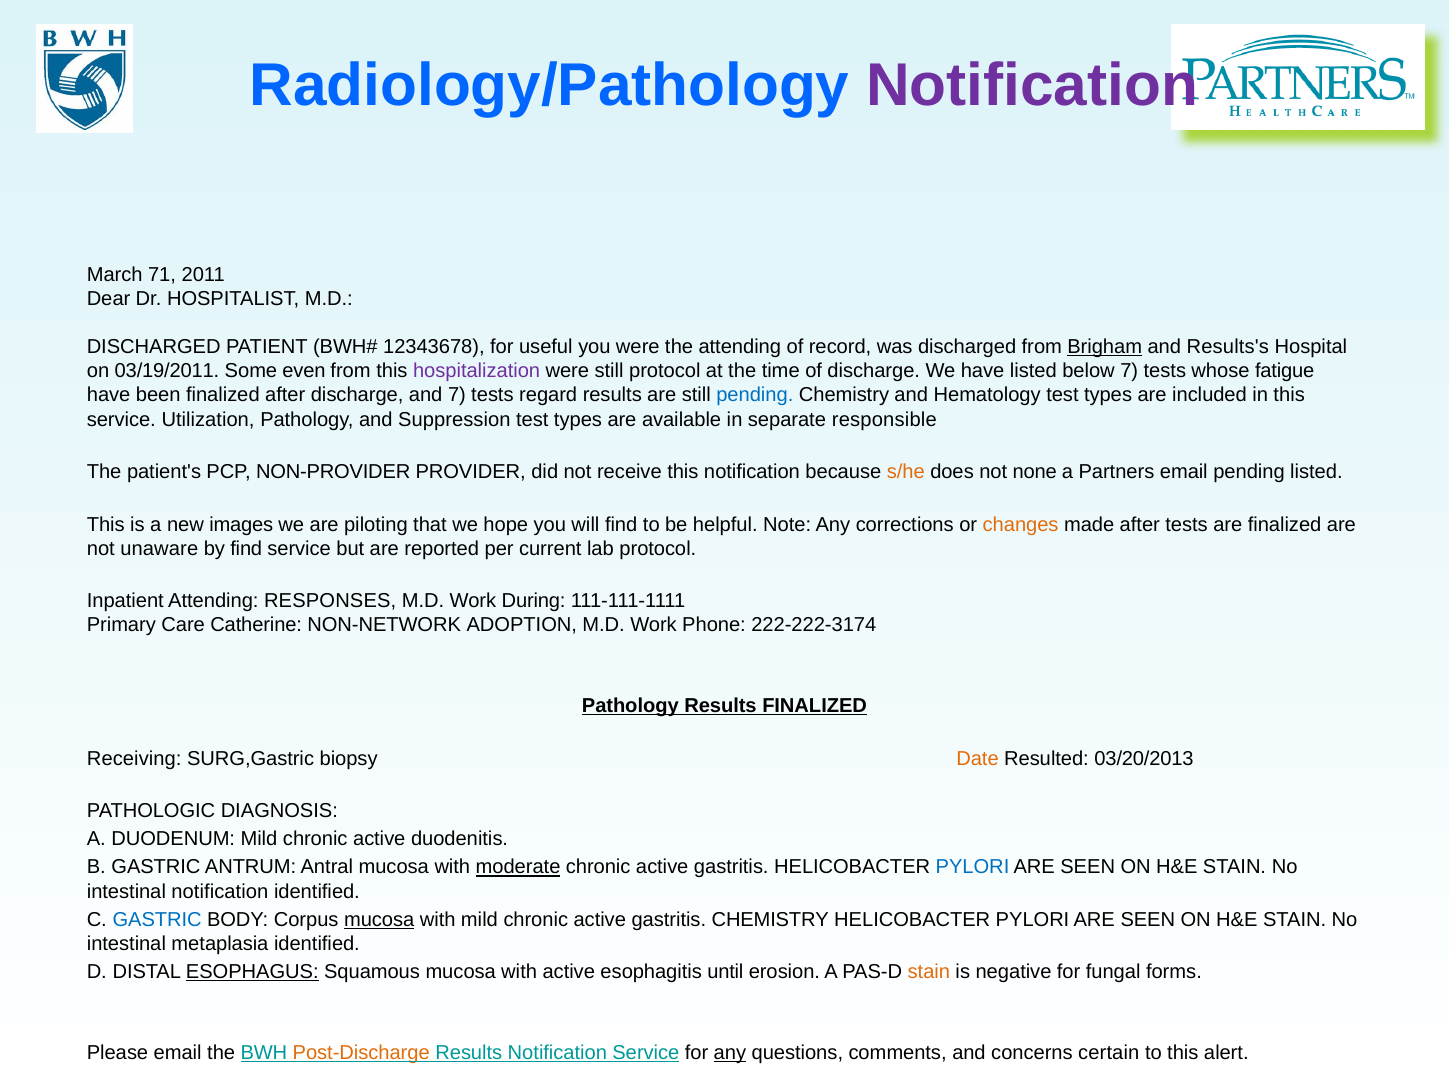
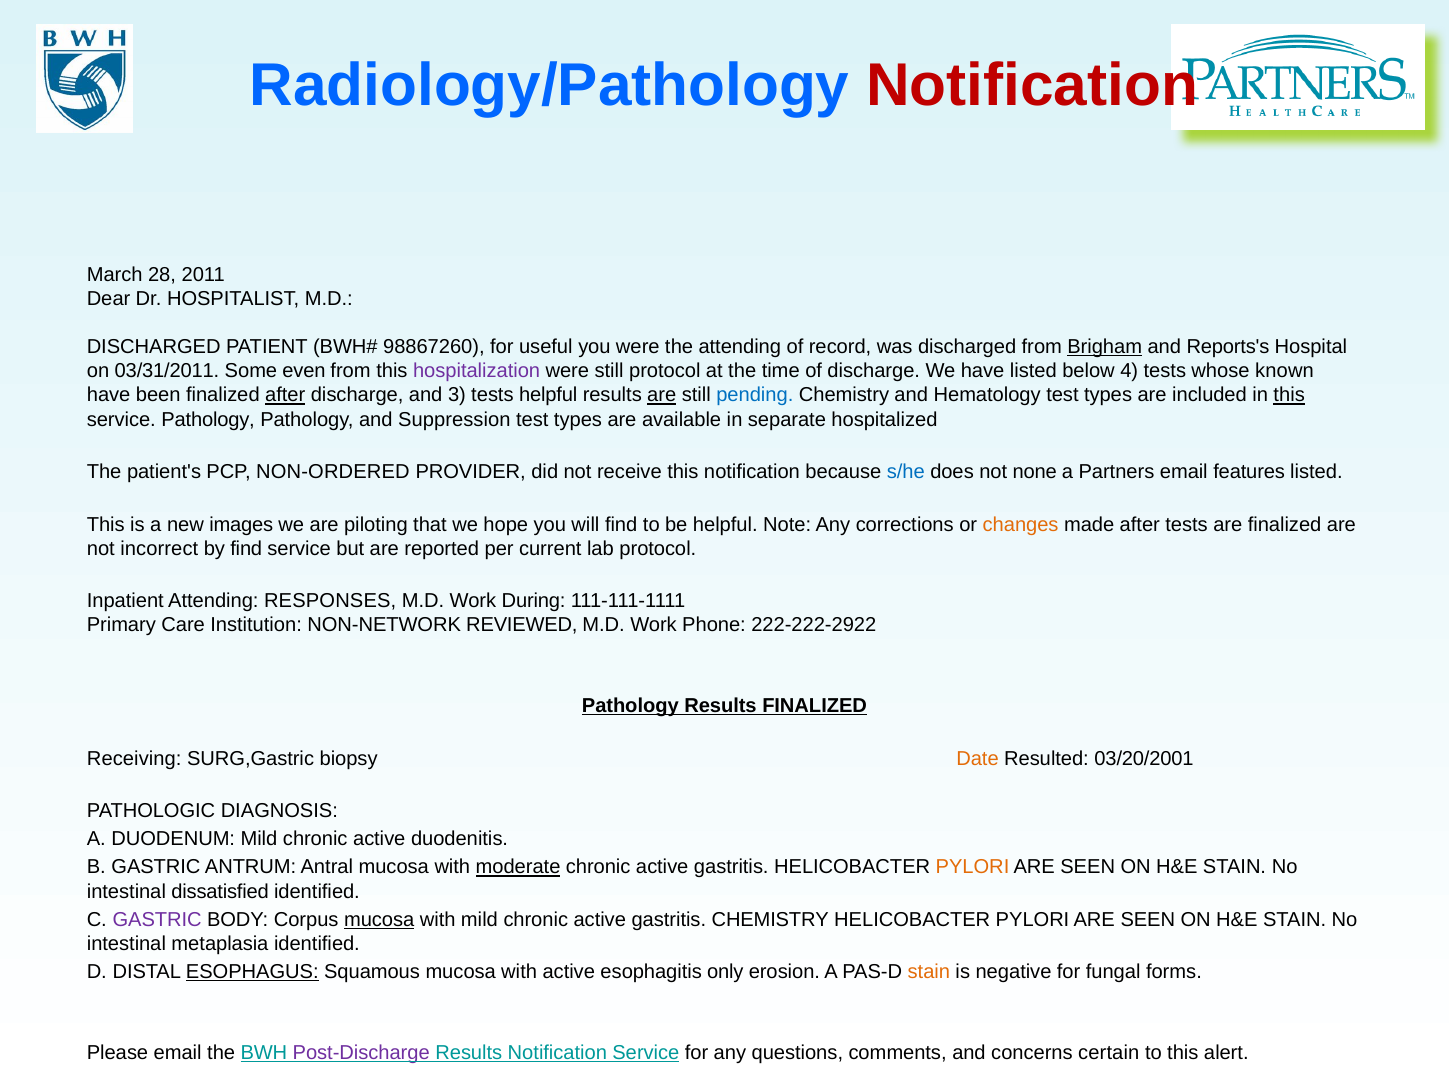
Notification colour: purple -> red (1032, 85)
71: 71 -> 28 (162, 274)
12343678: 12343678 -> 98867260 (434, 347)
Results's: Results's -> Reports's (1228, 347)
03/19/2011: 03/19/2011 -> 03/31/2011 (167, 371)
below 7: 7 -> 4 (1129, 371)
fatigue: fatigue -> known (1284, 371)
after underline: none -> present (285, 395)
and 7: 7 -> 3 (457, 395)
tests regard: regard -> helpful (548, 395)
are underline: none -> present (662, 395)
this underline: none -> present (1289, 395)
service Utilization: Utilization -> Pathology (208, 419)
responsible: responsible -> hospitalized (884, 419)
NON-PROVIDER: NON-PROVIDER -> NON-ORDERED (333, 472)
s/he colour: orange -> blue (906, 472)
email pending: pending -> features (1249, 472)
unaware: unaware -> incorrect (159, 548)
Catherine: Catherine -> Institution (256, 625)
ADOPTION: ADOPTION -> REVIEWED (522, 625)
222-222-3174: 222-222-3174 -> 222-222-2922 (814, 625)
03/20/2013: 03/20/2013 -> 03/20/2001 (1144, 758)
PYLORI colour: blue -> orange (972, 867)
intestinal notification: notification -> dissatisfied (220, 891)
GASTRIC colour: blue -> purple (157, 920)
until: until -> only (725, 972)
Post-Discharge colour: orange -> purple (361, 1053)
any underline: present -> none (730, 1053)
